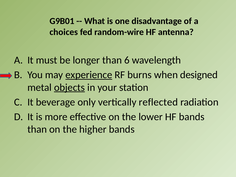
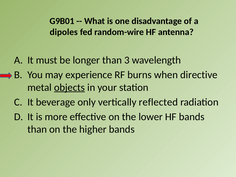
choices: choices -> dipoles (64, 32)
6: 6 -> 3 (127, 60)
experience underline: present -> none (89, 75)
designed: designed -> directive (199, 75)
